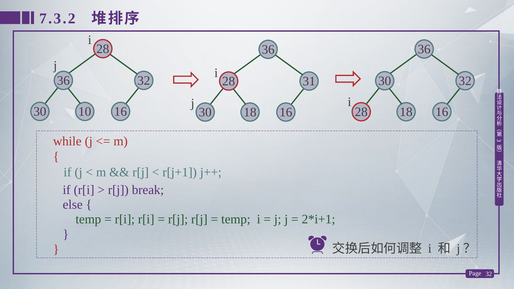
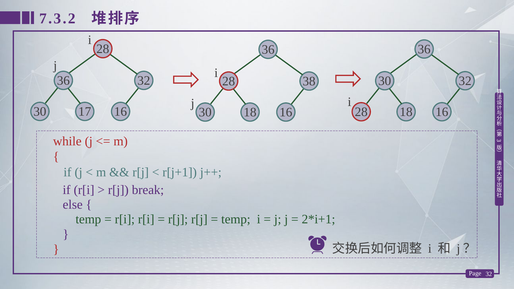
31: 31 -> 38 (309, 81)
10: 10 -> 17 (85, 112)
